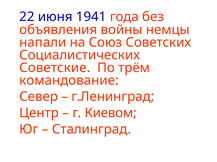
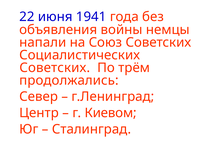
Советские: Советские -> Советских (55, 68)
командование: командование -> продолжались (69, 81)
